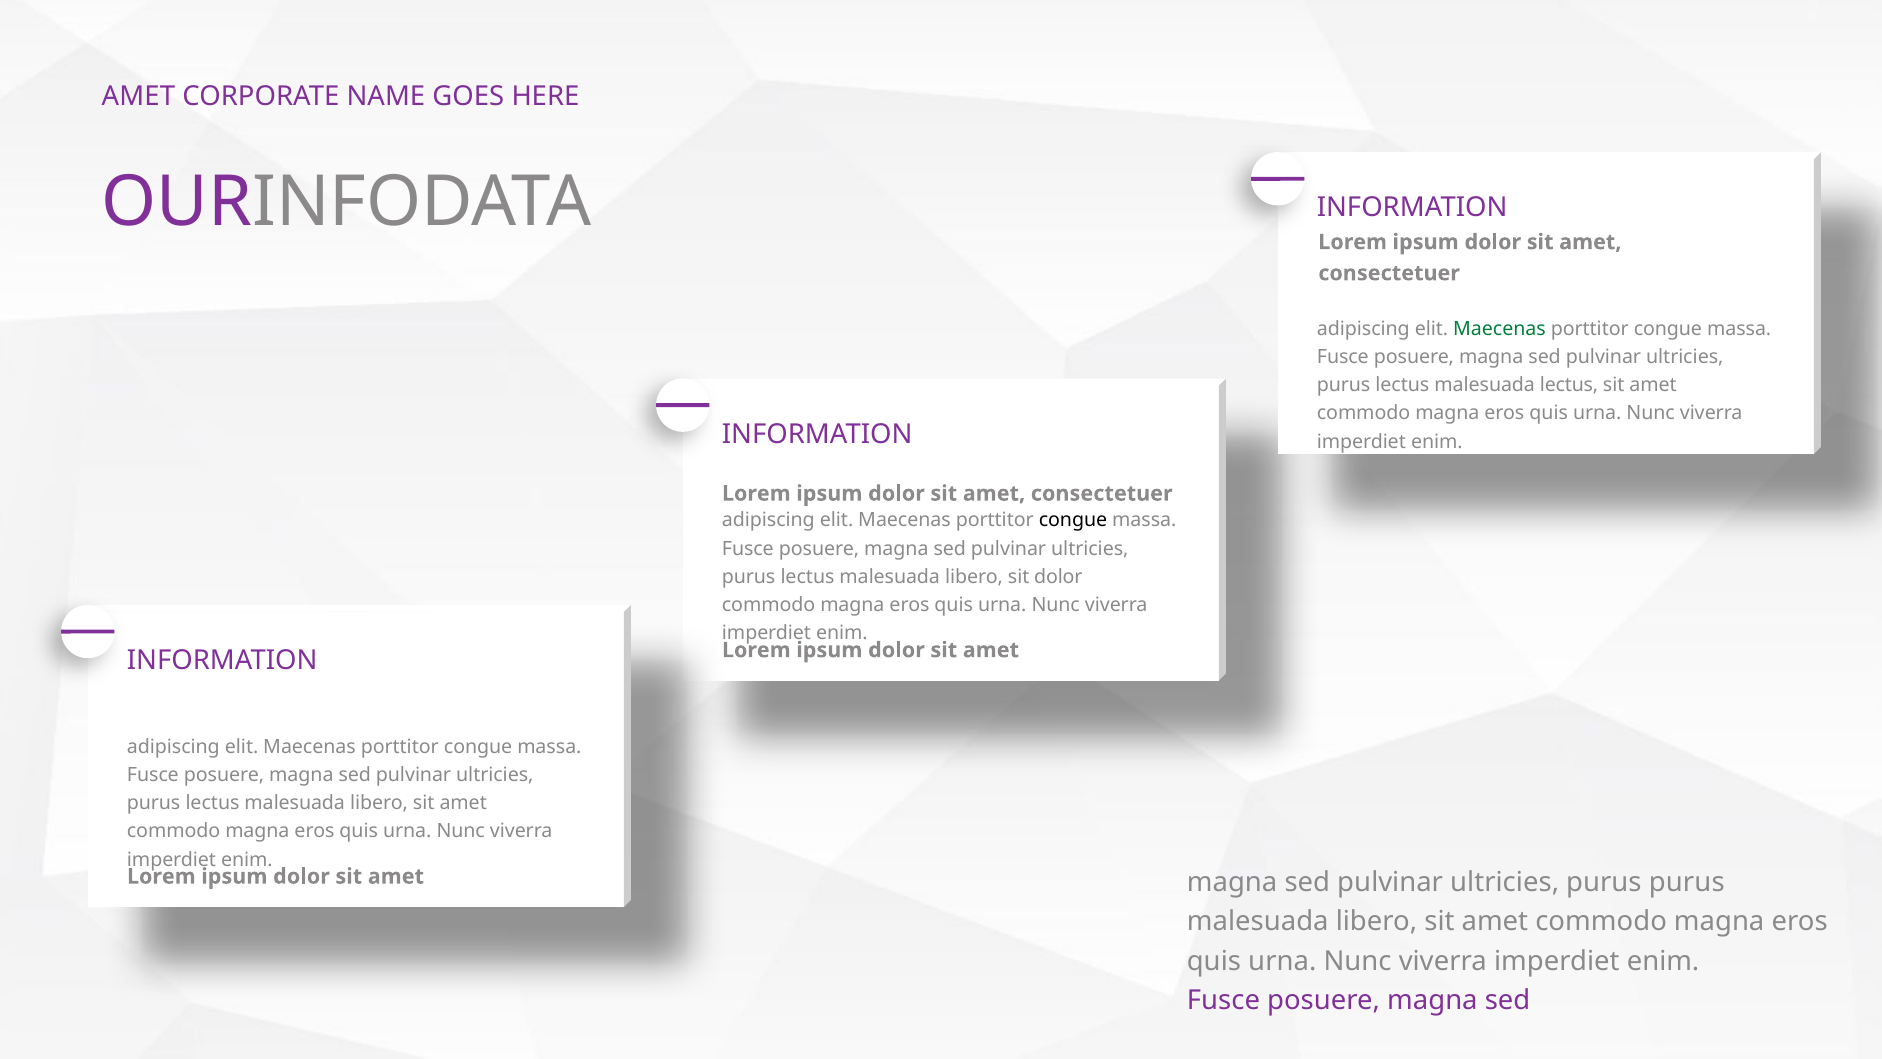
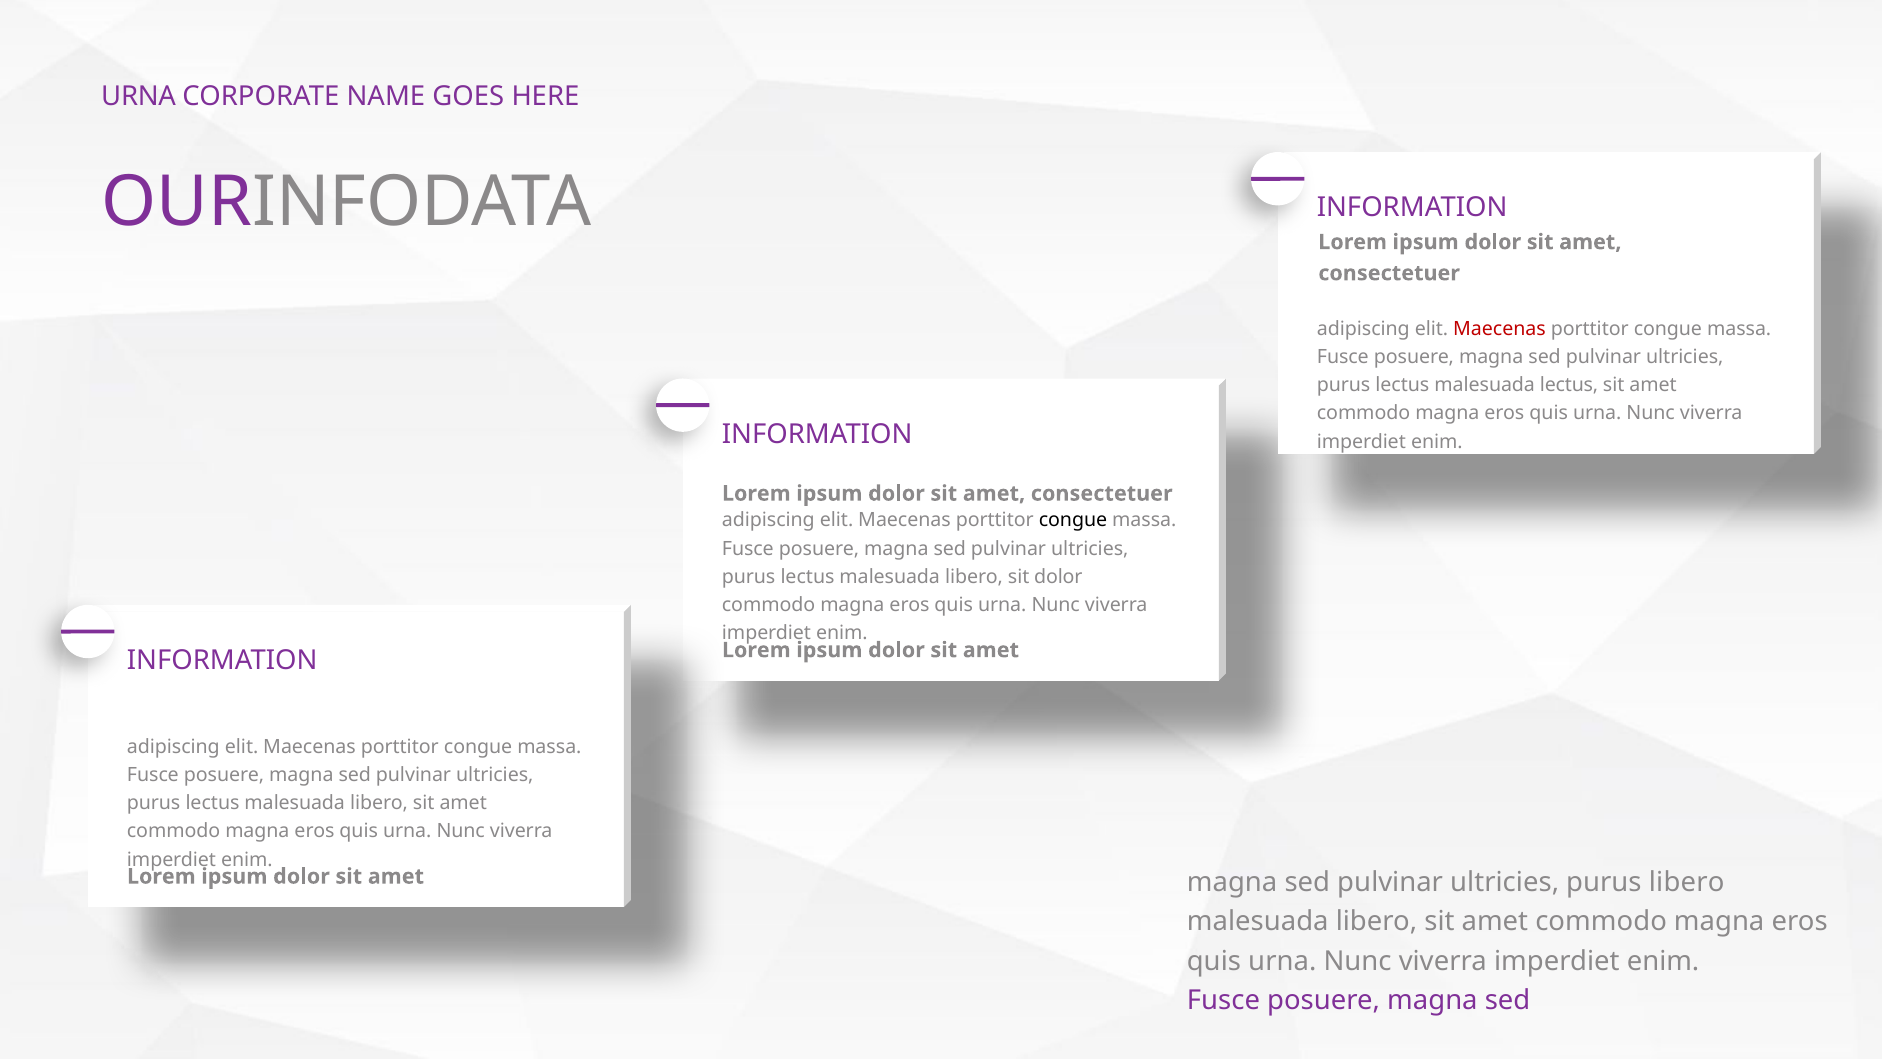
AMET: AMET -> URNA (139, 96)
Maecenas colour: green -> red (1499, 329)
purus purus: purus -> libero (1687, 882)
